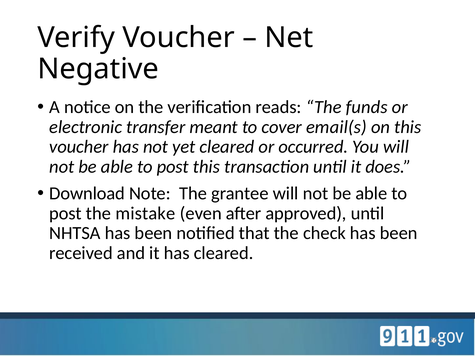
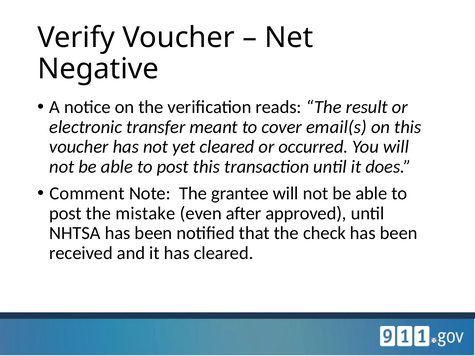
funds: funds -> result (367, 107)
Download: Download -> Comment (87, 193)
